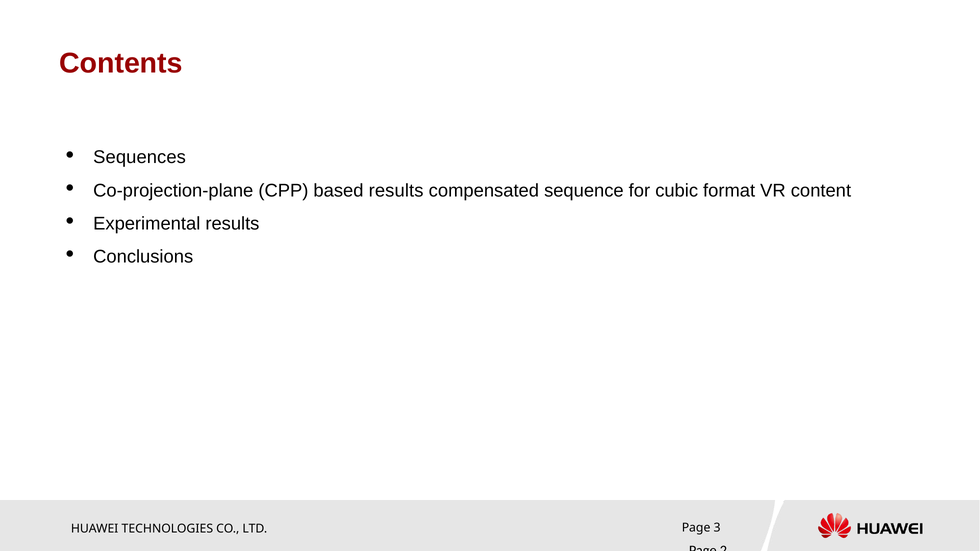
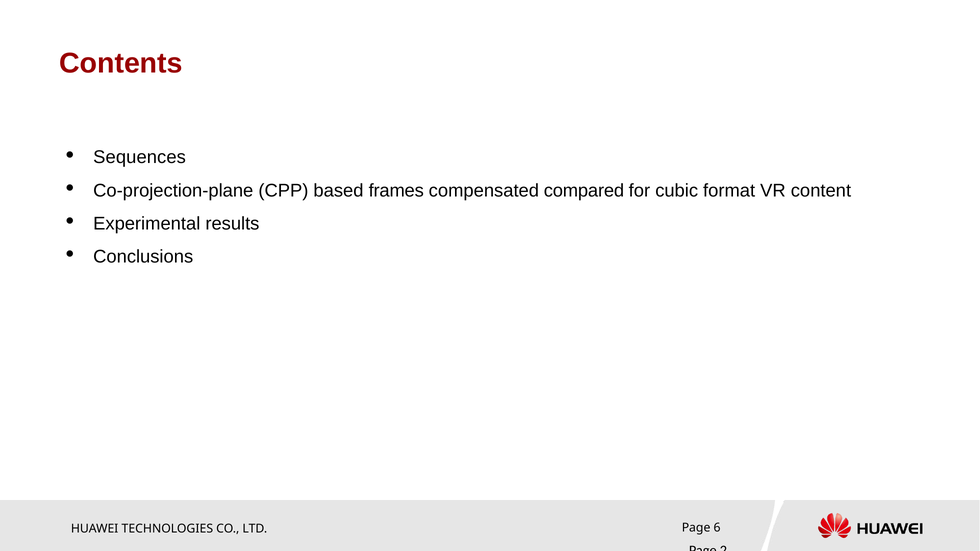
based results: results -> frames (396, 190)
sequence: sequence -> compared (584, 190)
3: 3 -> 6 (717, 528)
